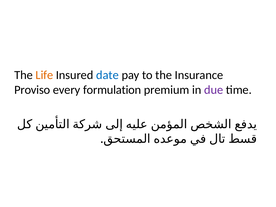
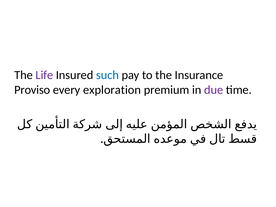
Life colour: orange -> purple (44, 75)
date: date -> such (108, 75)
formulation: formulation -> exploration (112, 90)
